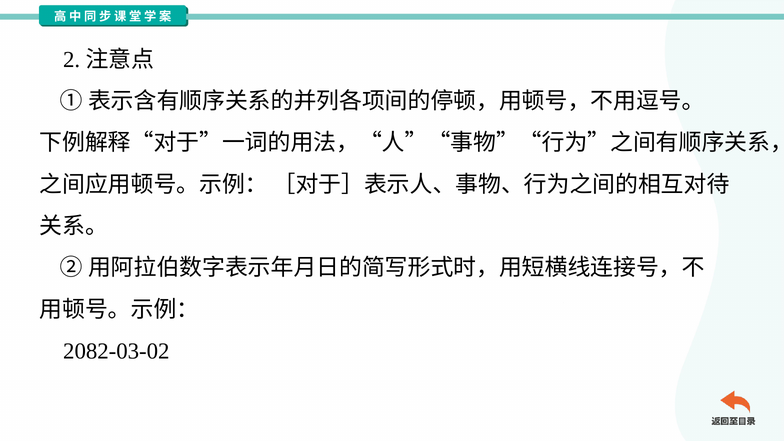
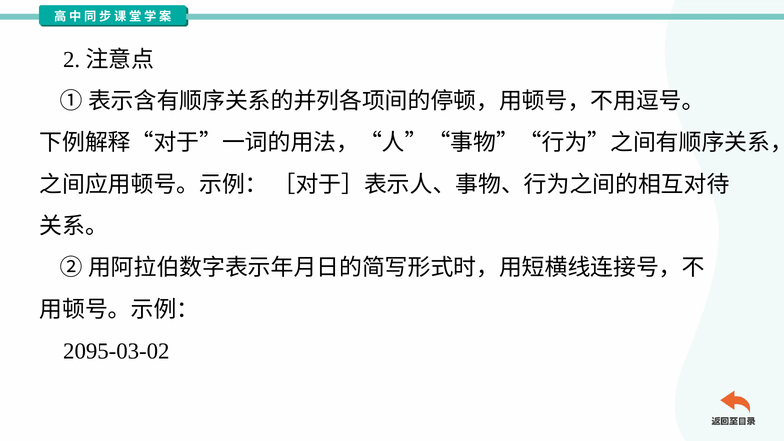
2082-03-02: 2082-03-02 -> 2095-03-02 (116, 351)
